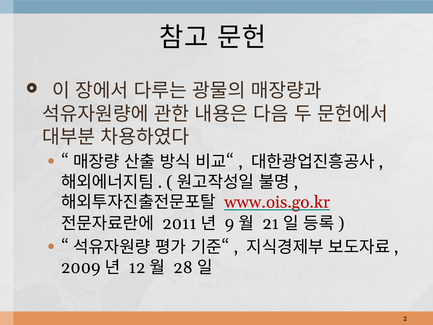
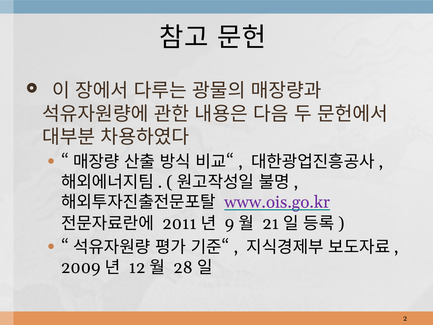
www.ois.go.kr colour: red -> purple (277, 202)
